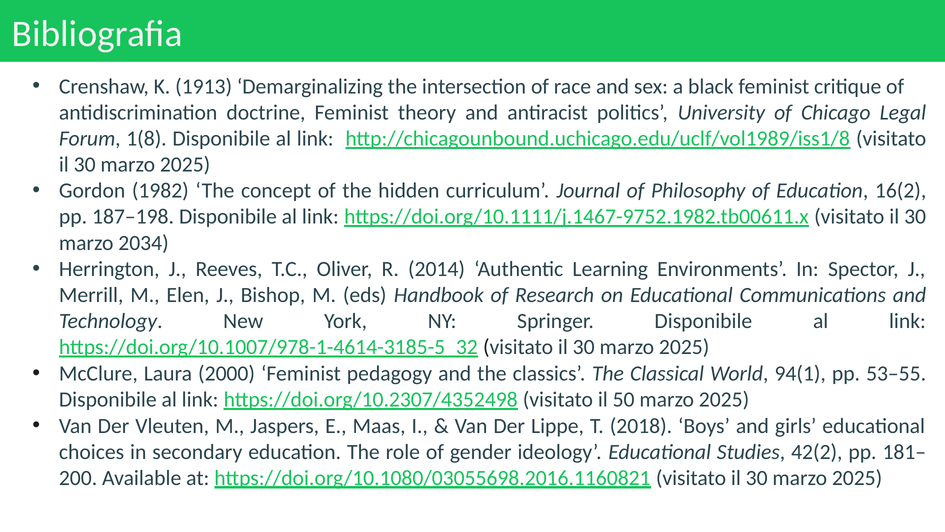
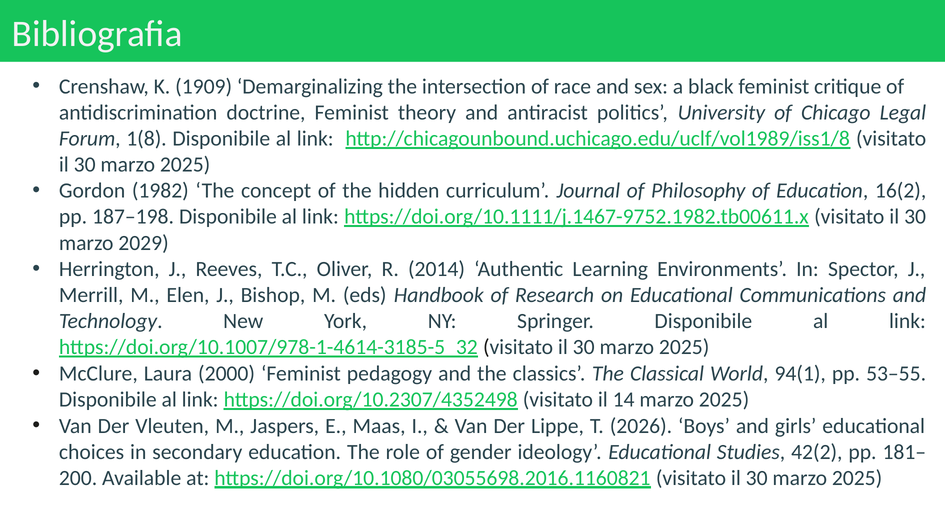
1913: 1913 -> 1909 (204, 86)
2034: 2034 -> 2029 (144, 243)
50: 50 -> 14 (624, 399)
2018: 2018 -> 2026 (641, 426)
